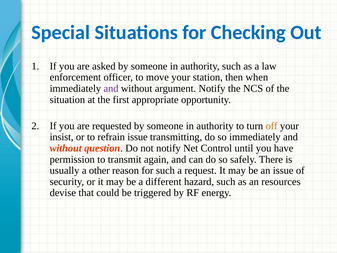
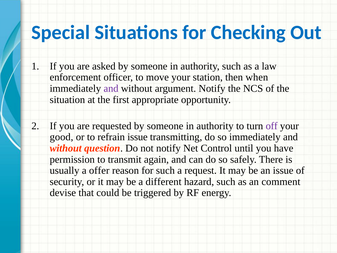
off colour: orange -> purple (272, 126)
insist: insist -> good (61, 137)
other: other -> offer (99, 170)
resources: resources -> comment (281, 181)
